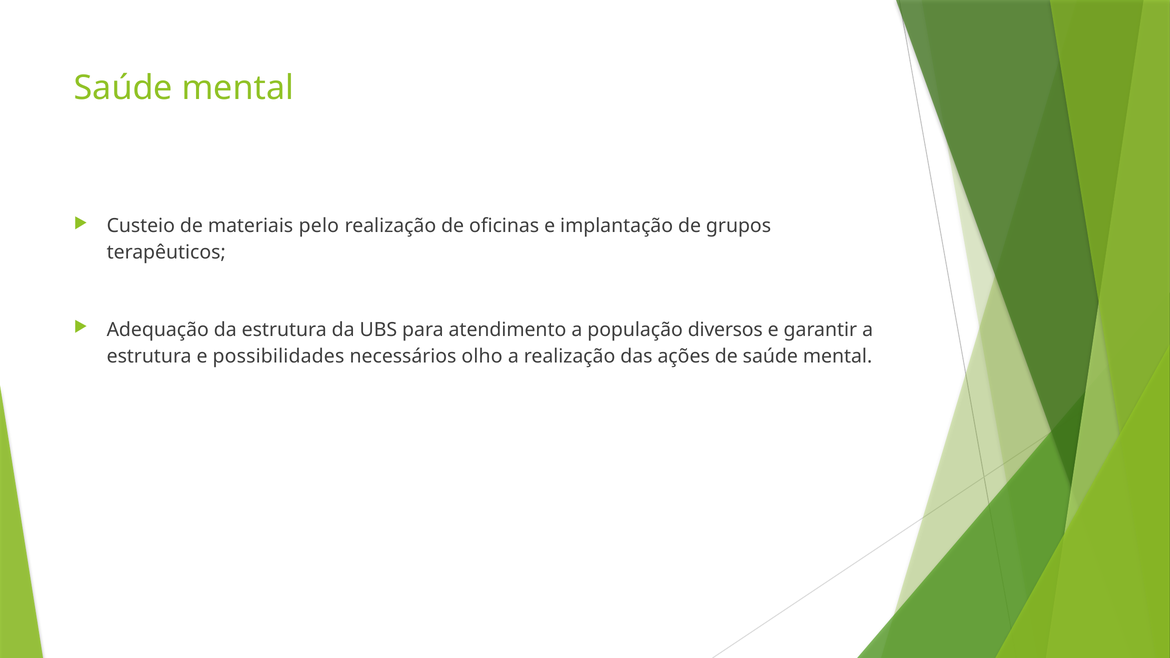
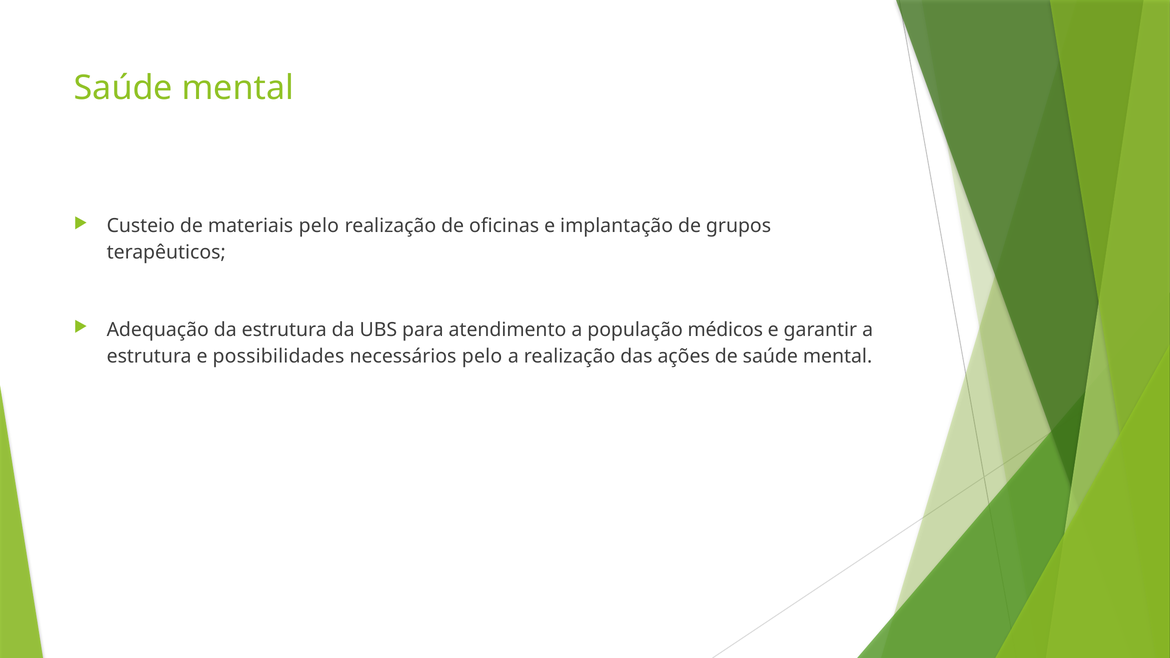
diversos: diversos -> médicos (725, 330)
necessários olho: olho -> pelo (482, 356)
